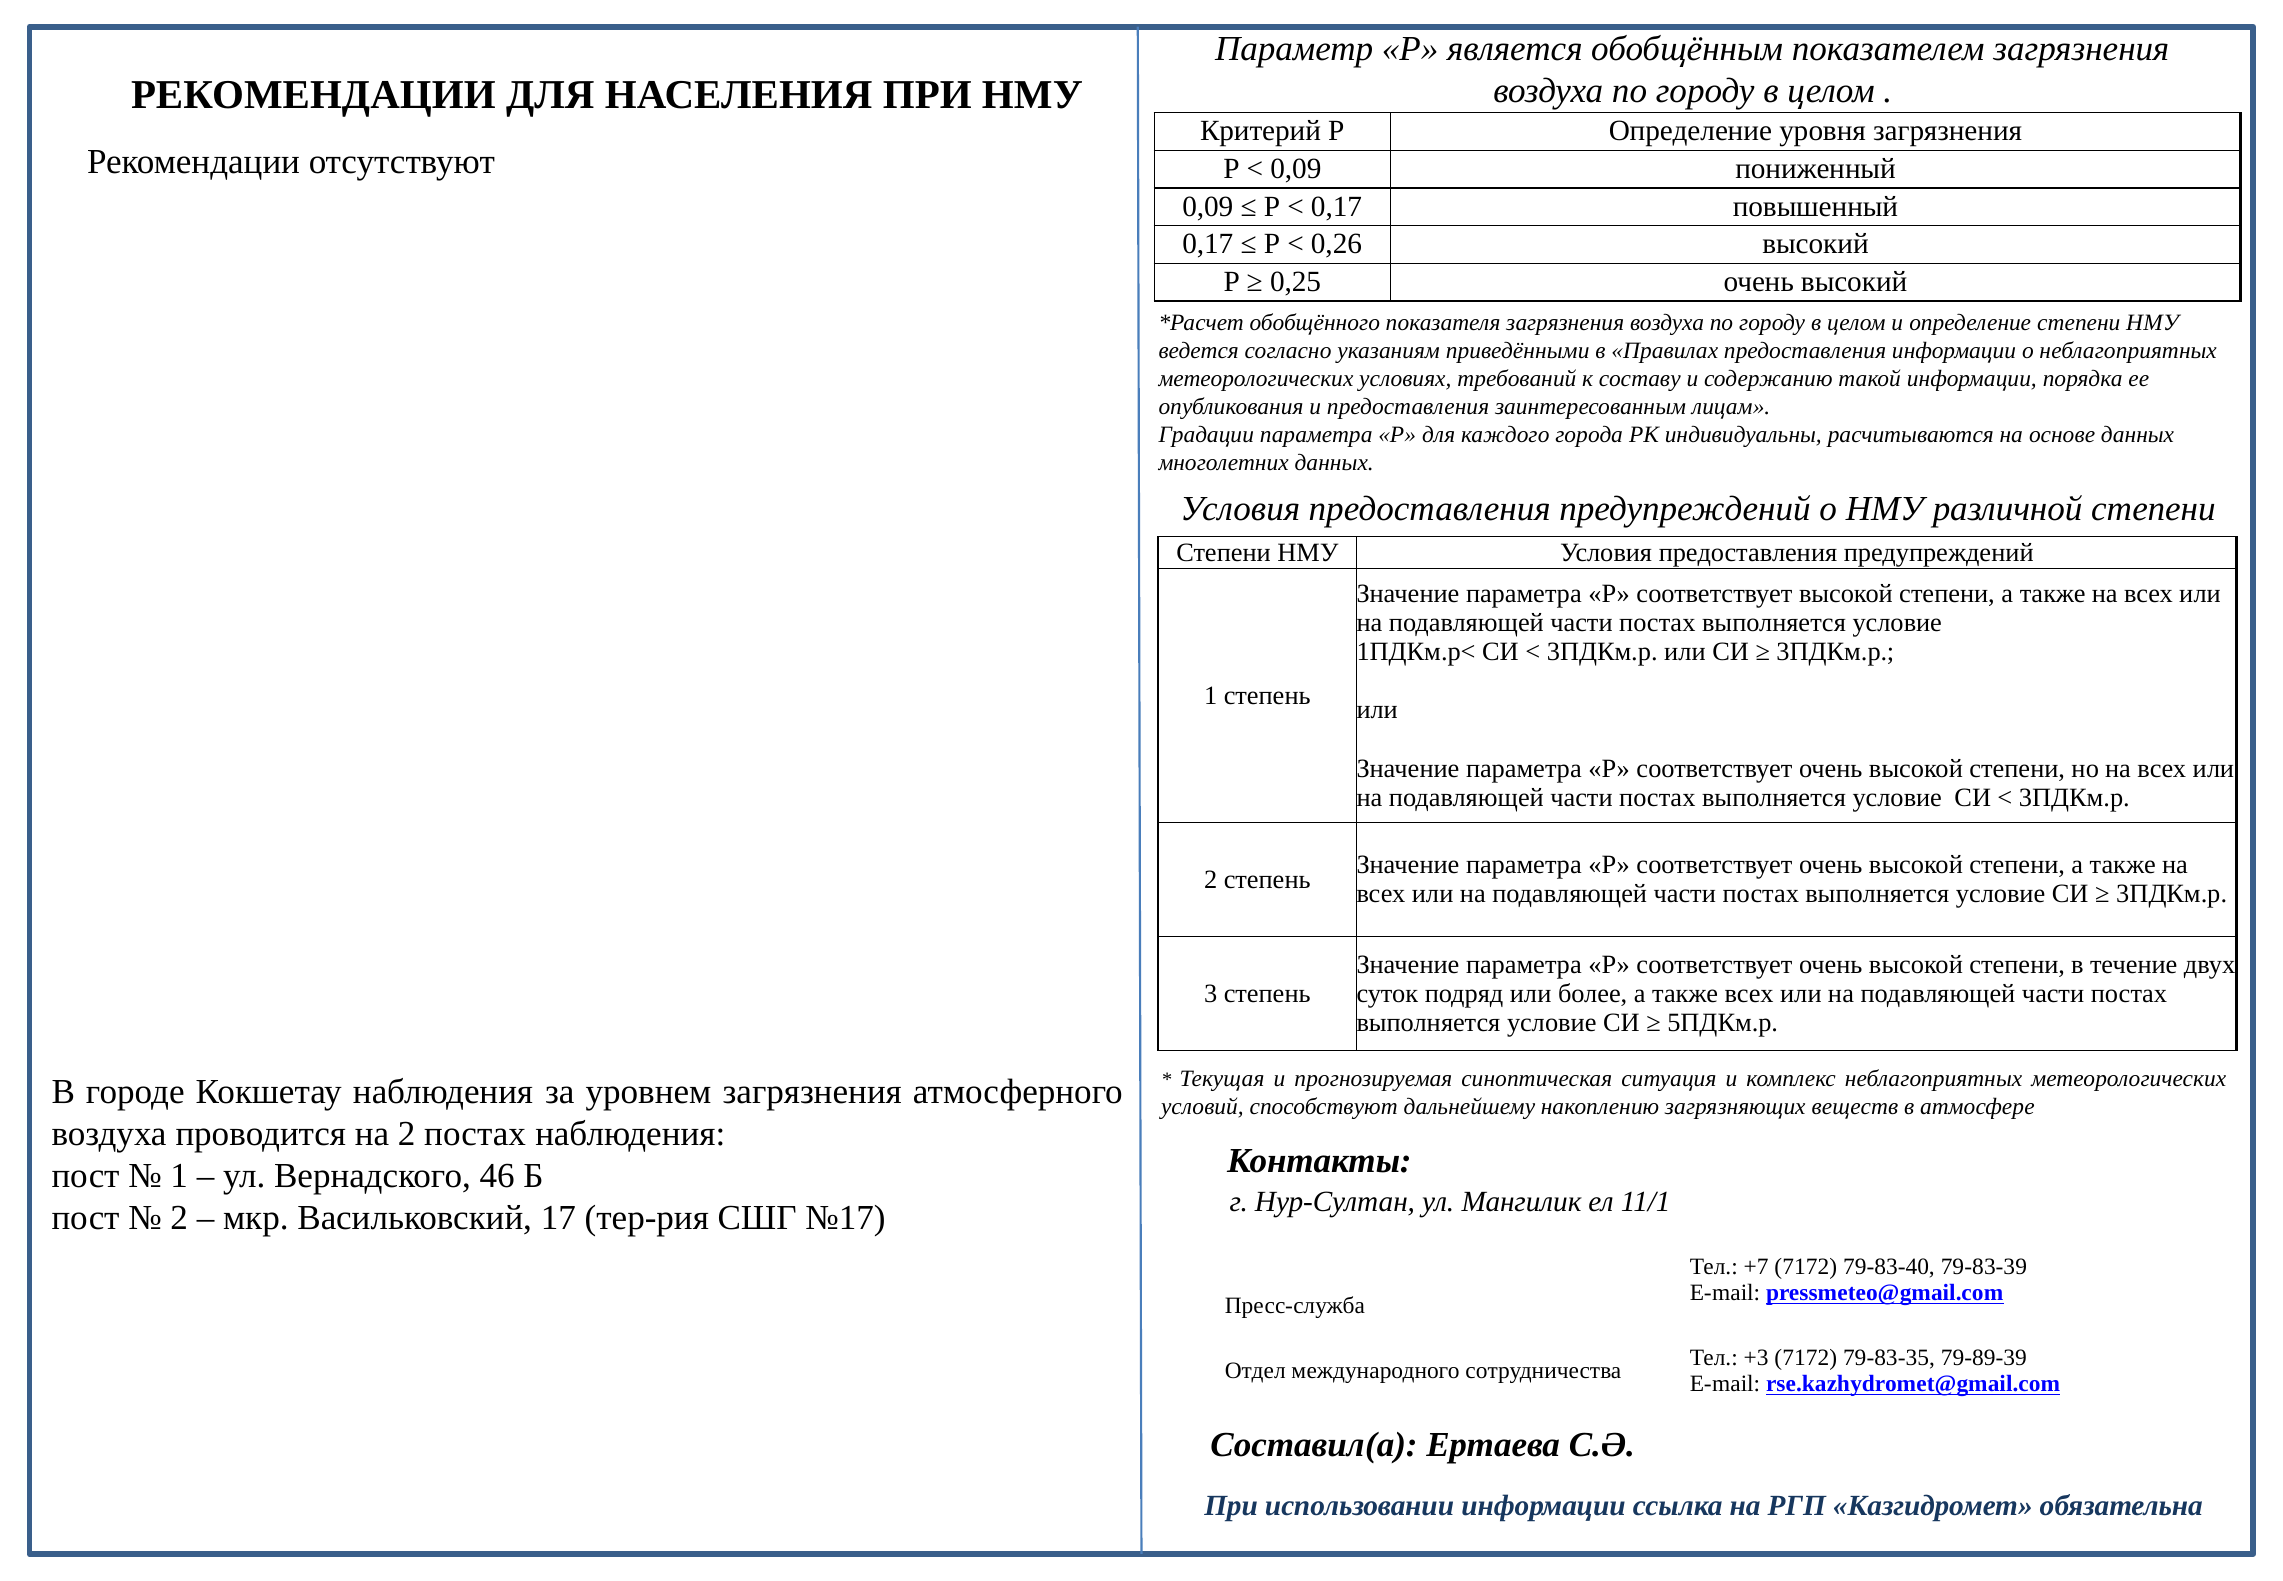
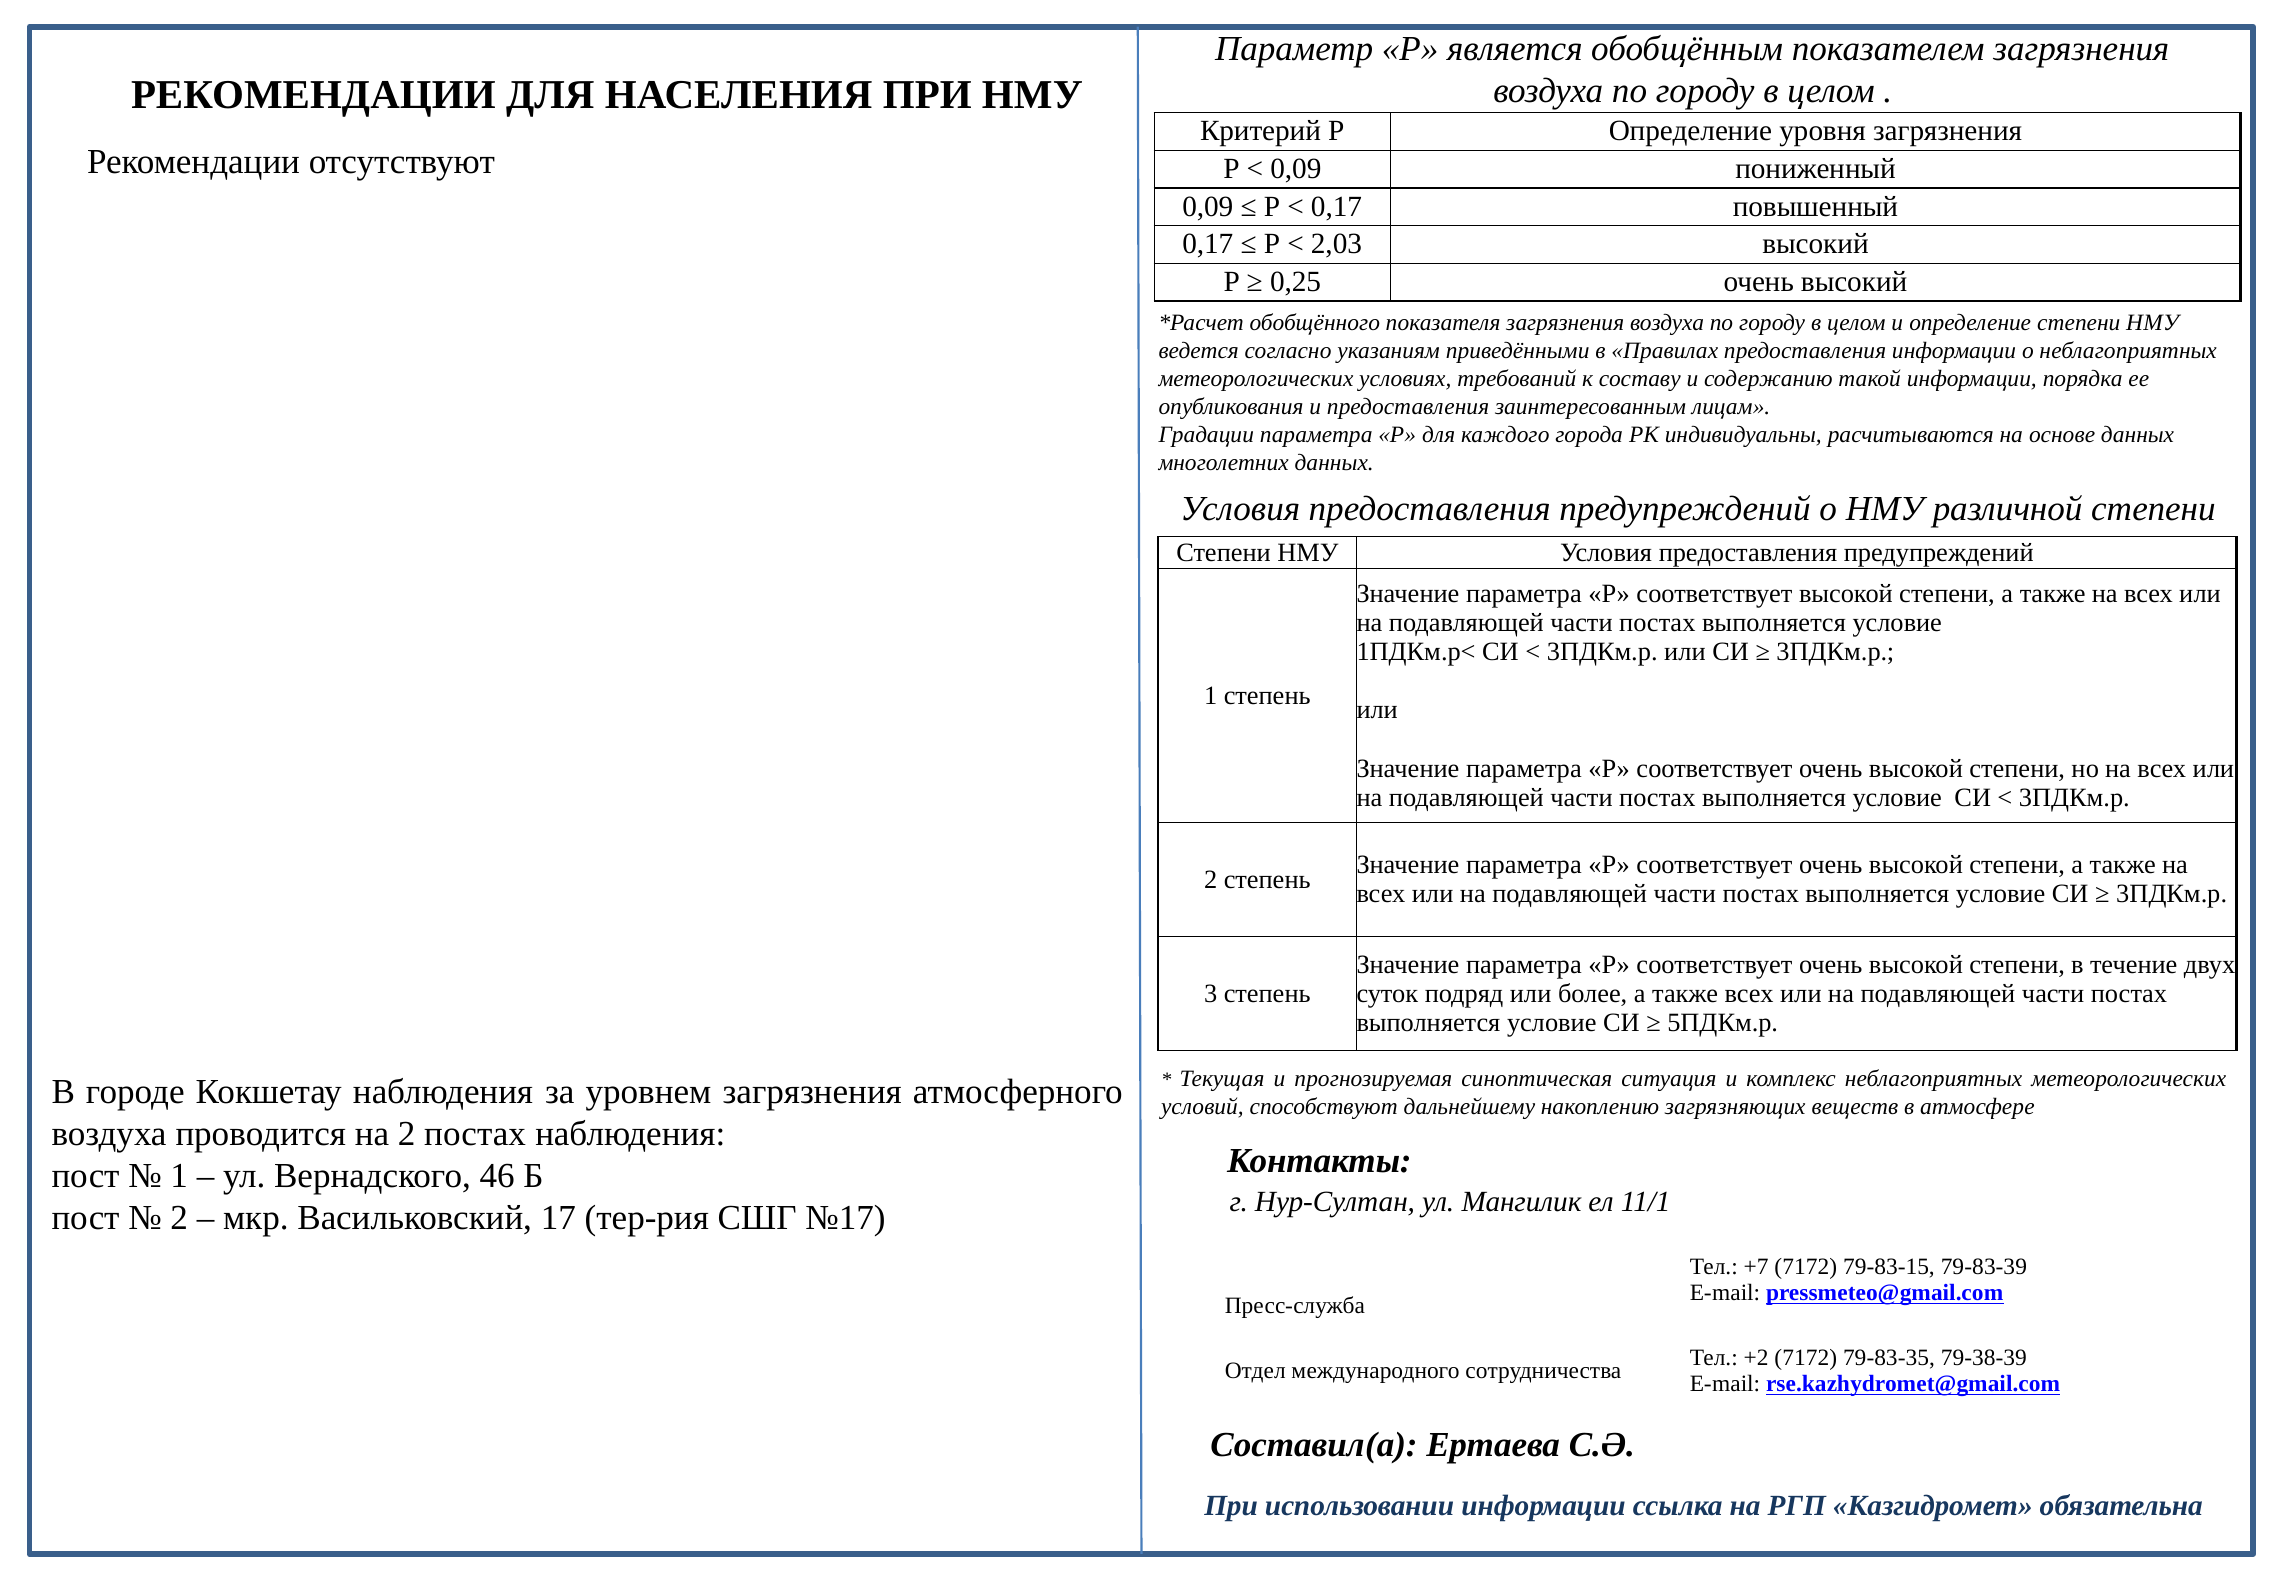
0,26: 0,26 -> 2,03 (1336, 244)
79-83-40: 79-83-40 -> 79-83-15 (1889, 1266)
+3: +3 -> +2 (1756, 1358)
79-89-39: 79-89-39 -> 79-38-39 (1984, 1358)
